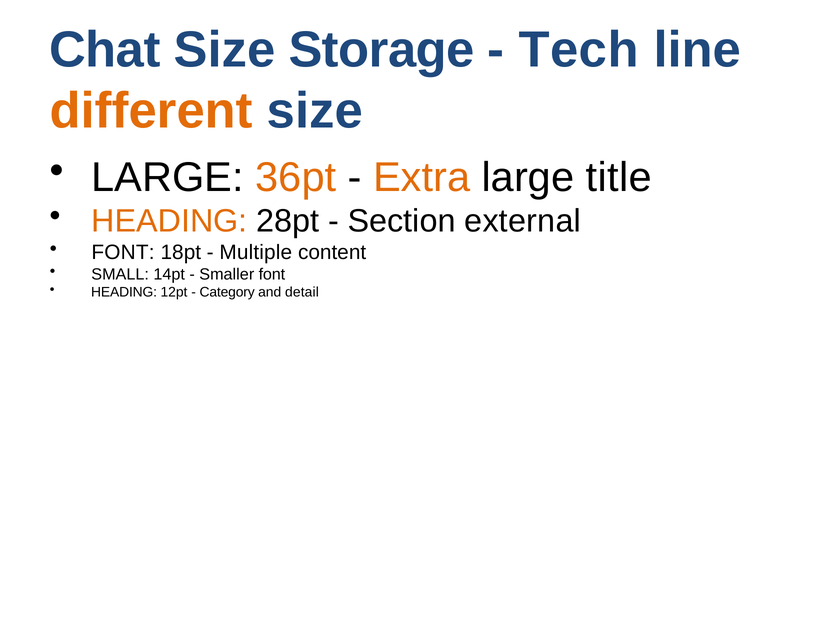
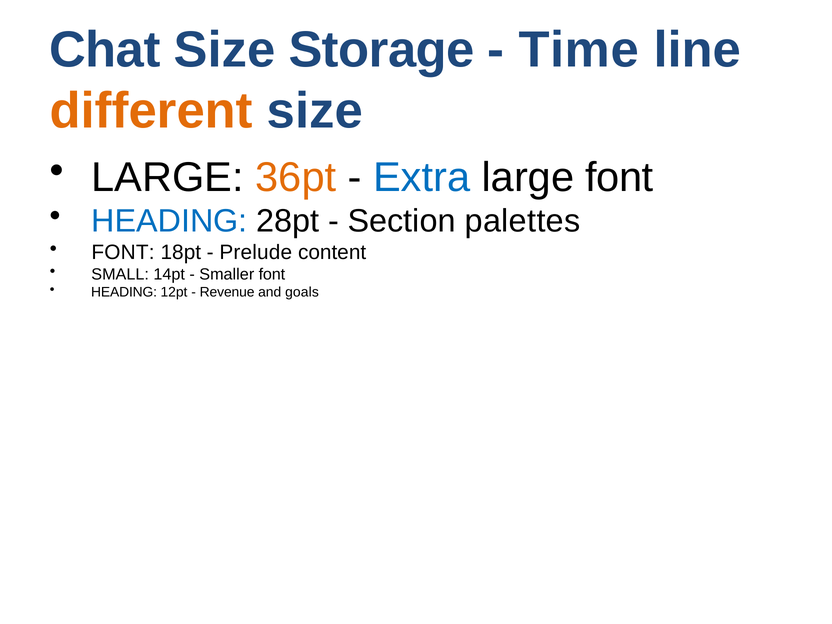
Tech: Tech -> Time (579, 50)
Extra colour: orange -> blue (422, 178)
large title: title -> font (619, 178)
HEADING colour: orange -> blue (169, 221)
external: external -> palettes (523, 221)
Multiple: Multiple -> Prelude (256, 252)
Category: Category -> Revenue (227, 292)
detail: detail -> goals (302, 292)
